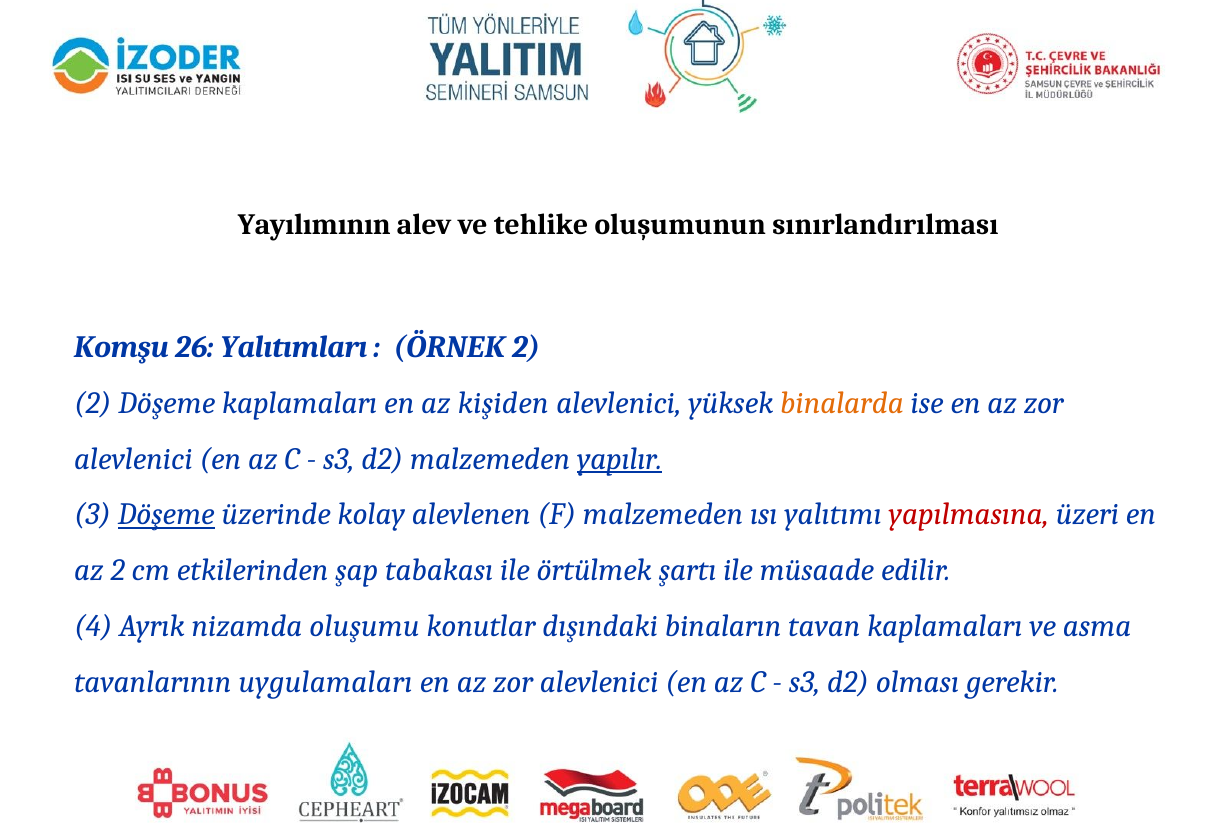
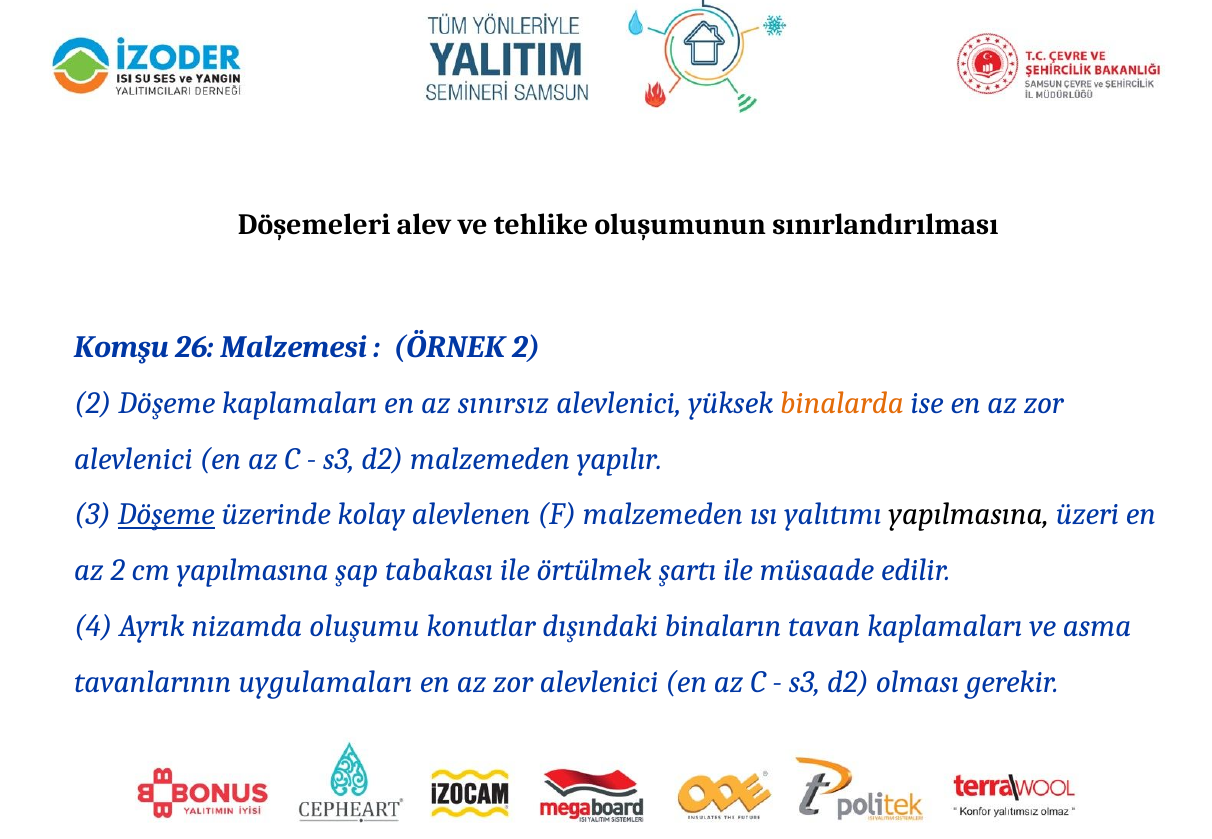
Yayılımının: Yayılımının -> Döşemeleri (314, 224)
Yalıtımları: Yalıtımları -> Malzemesi (294, 347)
kişiden: kişiden -> sınırsız (503, 403)
yapılır underline: present -> none (620, 459)
yapılmasına colour: red -> black (969, 515)
cm etkilerinden: etkilerinden -> yapılmasına (253, 571)
